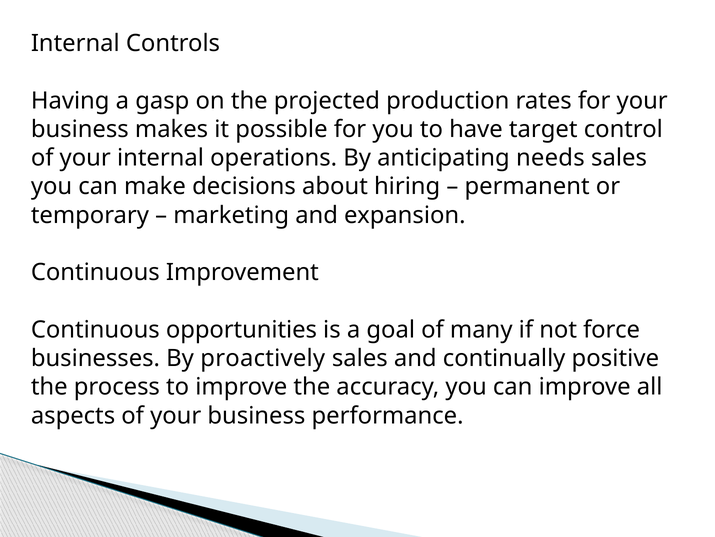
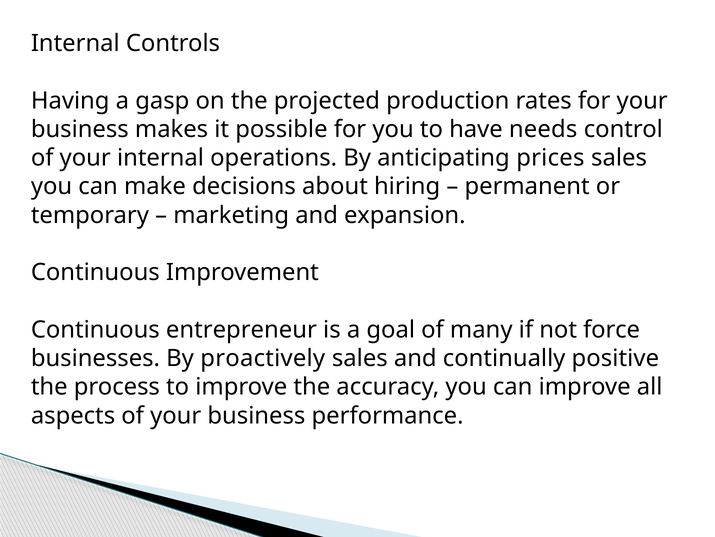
target: target -> needs (543, 129)
needs: needs -> prices (550, 158)
opportunities: opportunities -> entrepreneur (241, 329)
